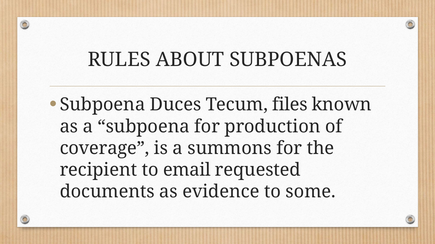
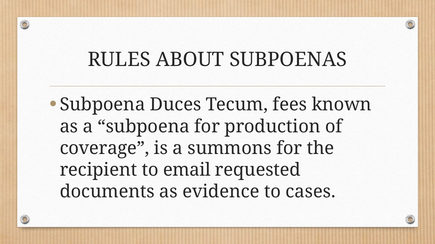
files: files -> fees (290, 105)
some: some -> cases (311, 192)
